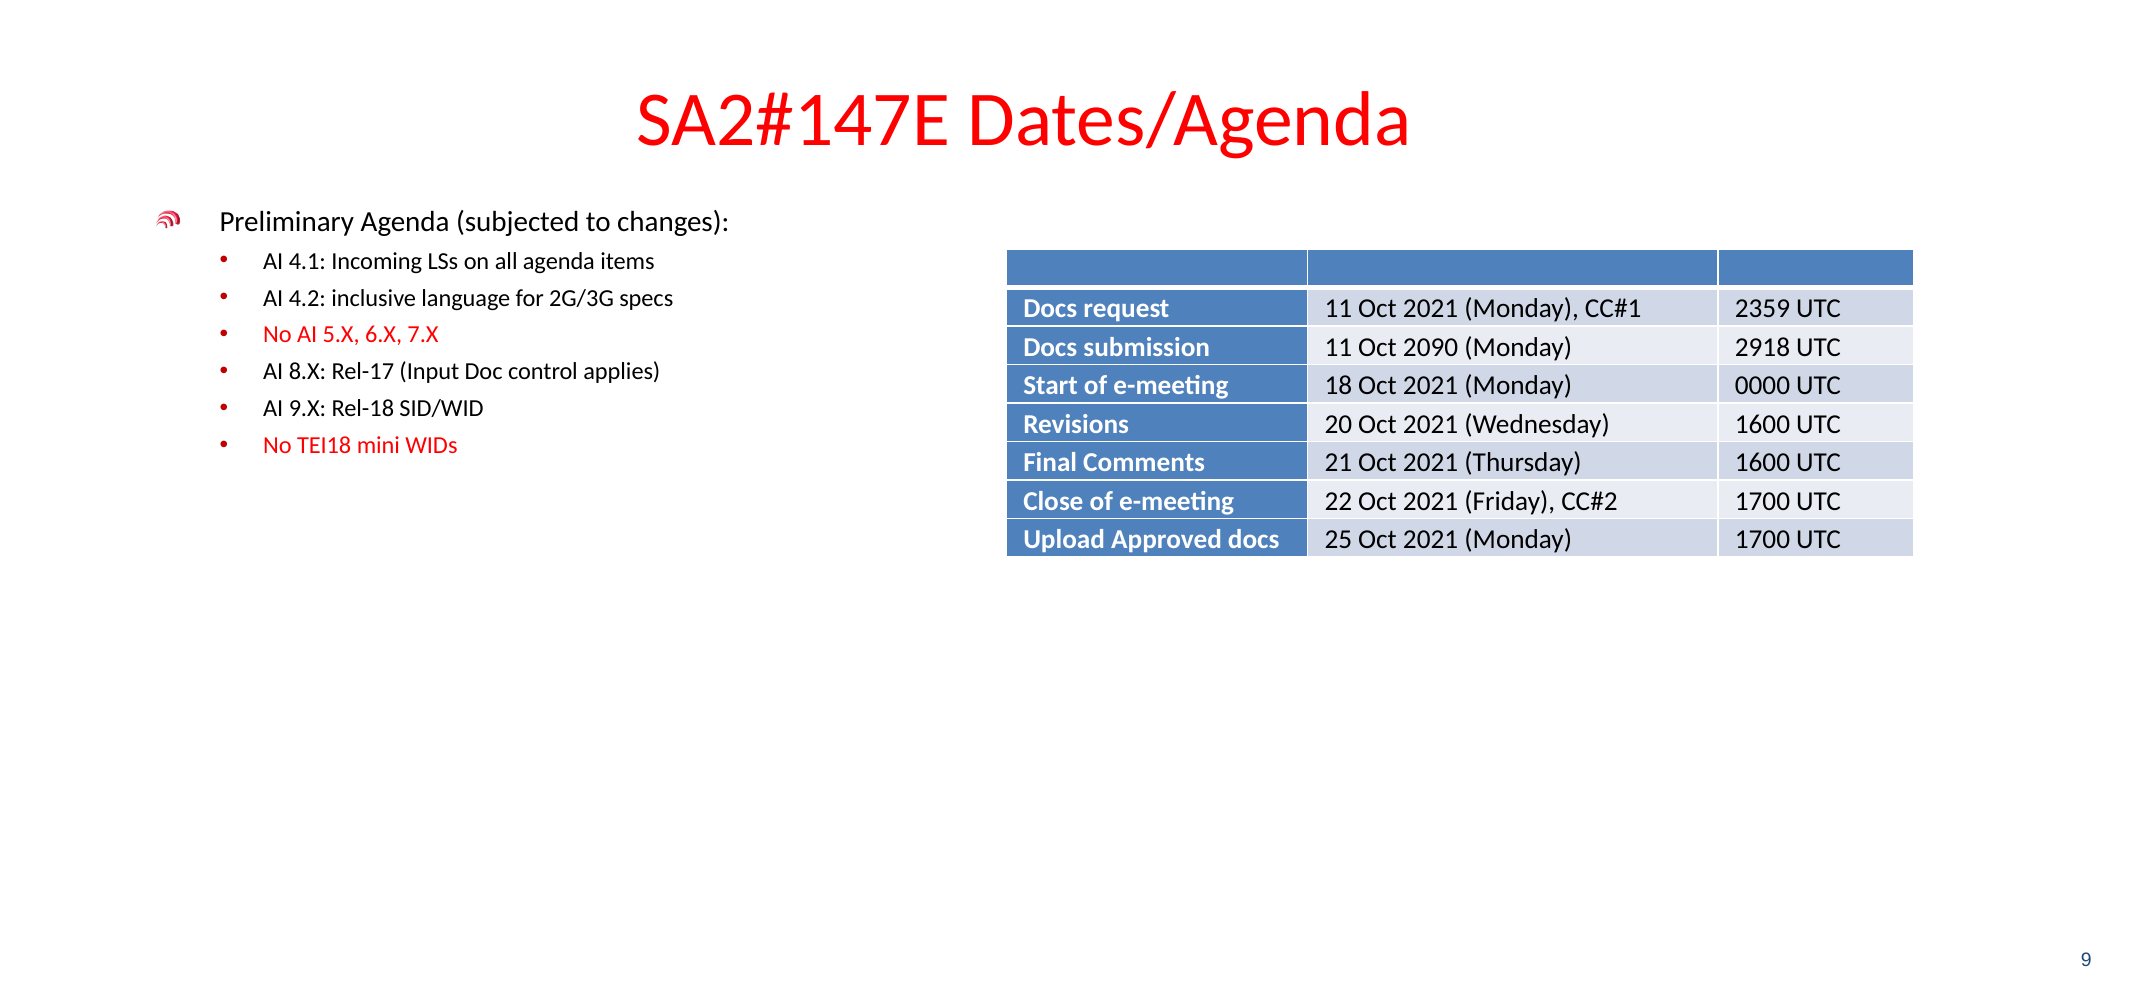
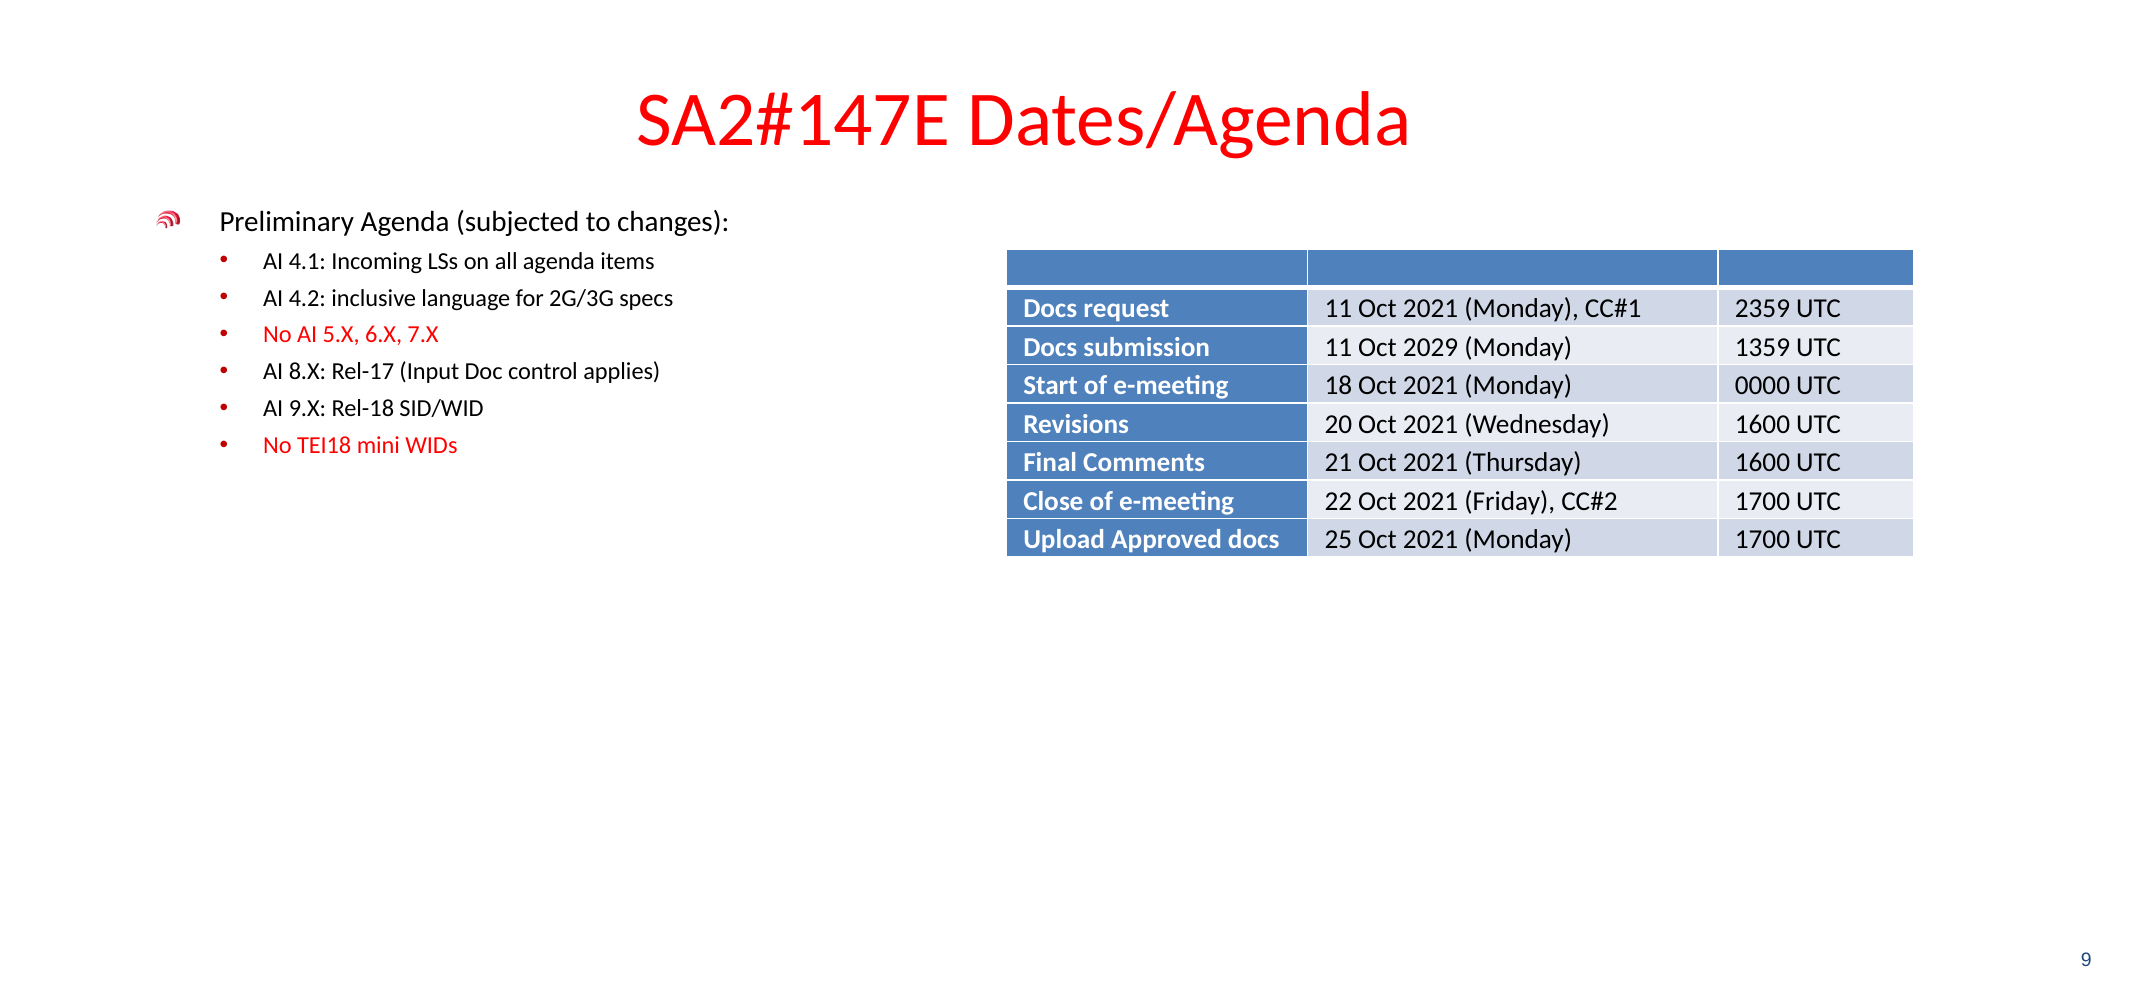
2090: 2090 -> 2029 (1431, 347)
2918: 2918 -> 1359 (1762, 347)
